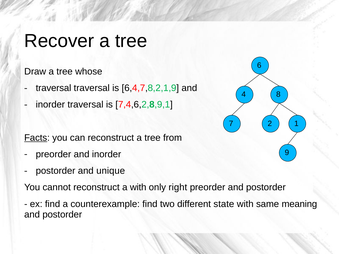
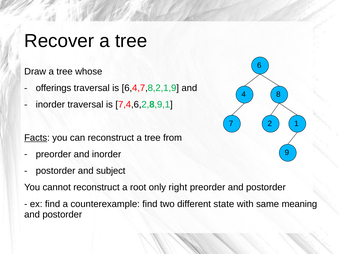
traversal: traversal -> offerings (53, 88)
unique: unique -> subject (111, 171)
a with: with -> root (138, 188)
